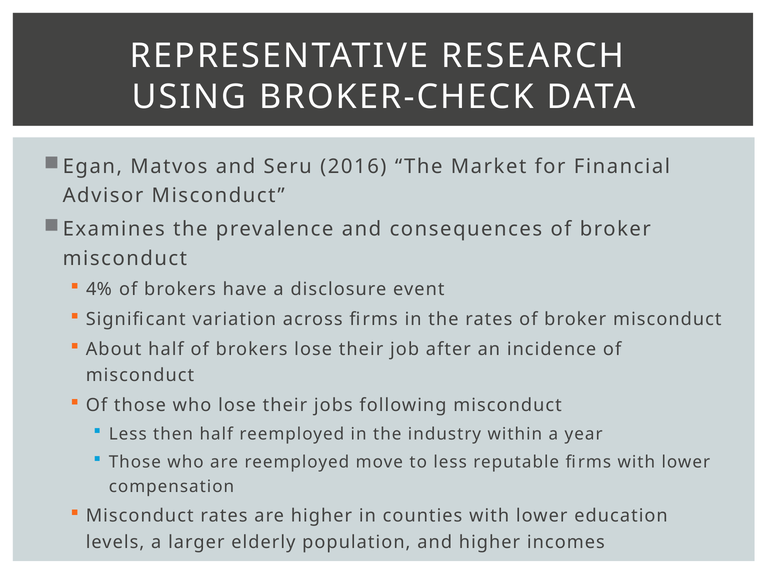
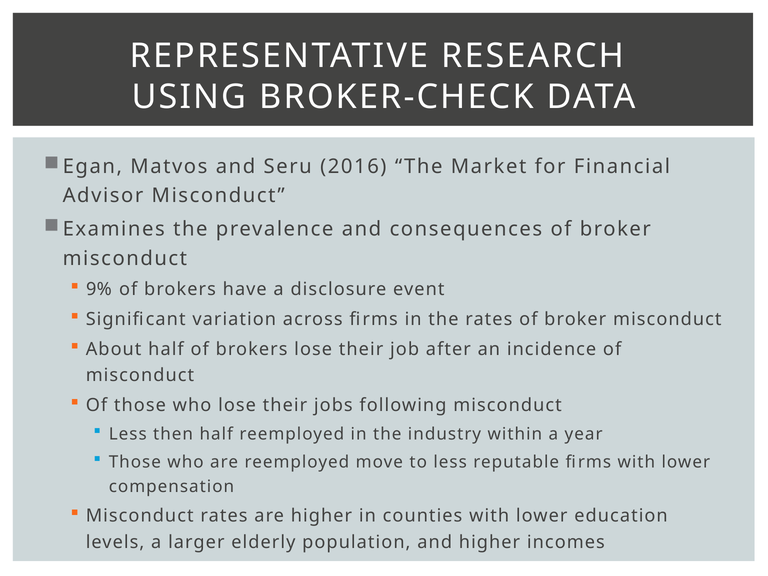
4%: 4% -> 9% (99, 289)
